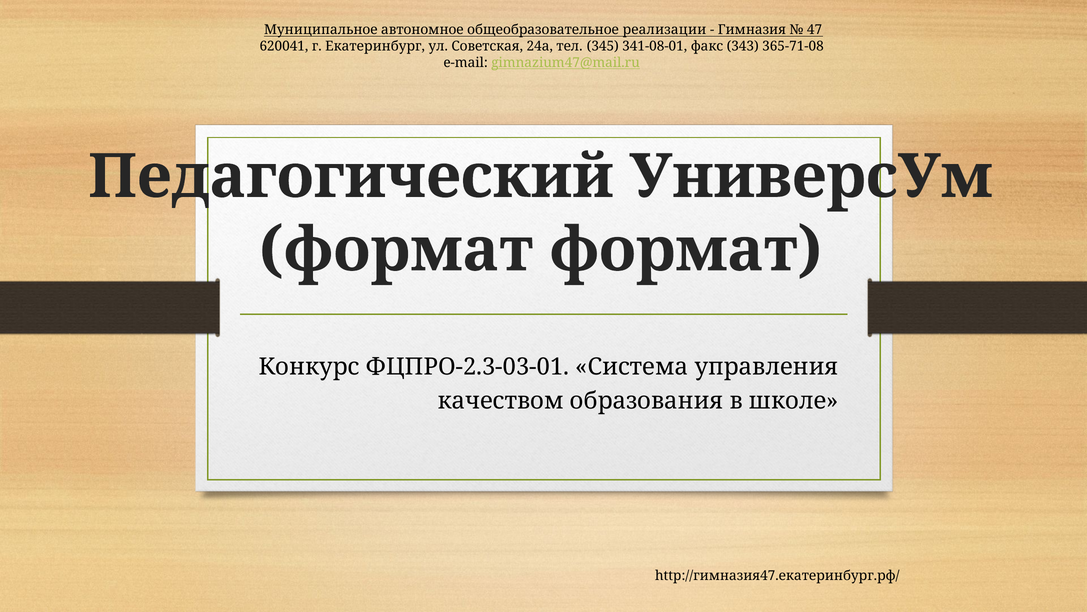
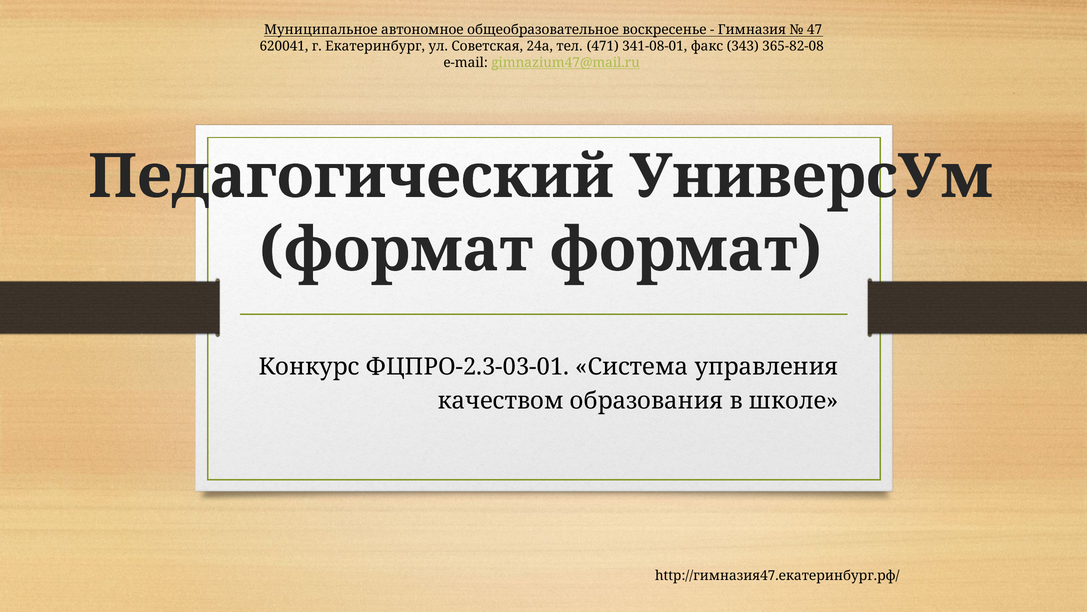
реализации: реализации -> воскресенье (664, 30)
345: 345 -> 471 (603, 46)
365-71-08: 365-71-08 -> 365-82-08 (793, 46)
